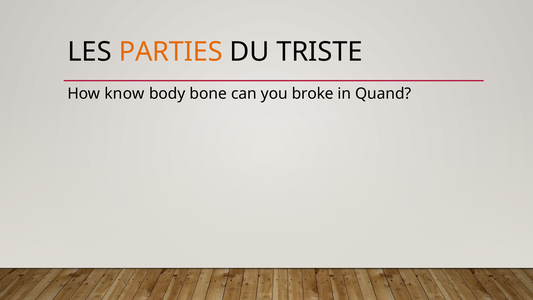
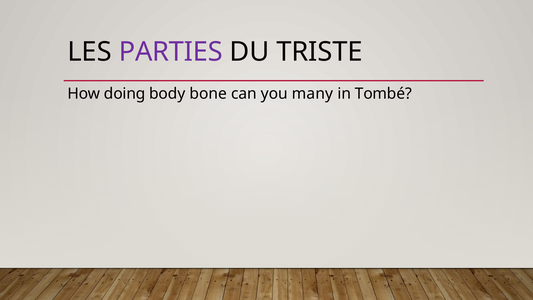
PARTIES colour: orange -> purple (171, 52)
know: know -> doing (125, 94)
broke: broke -> many (313, 94)
Quand: Quand -> Tombé (383, 94)
